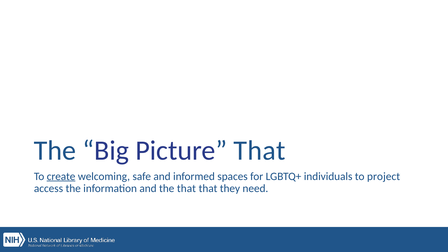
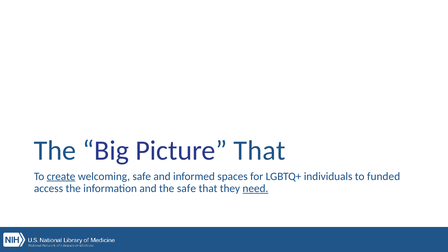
project: project -> funded (384, 176)
the that: that -> safe (186, 188)
need underline: none -> present (255, 188)
